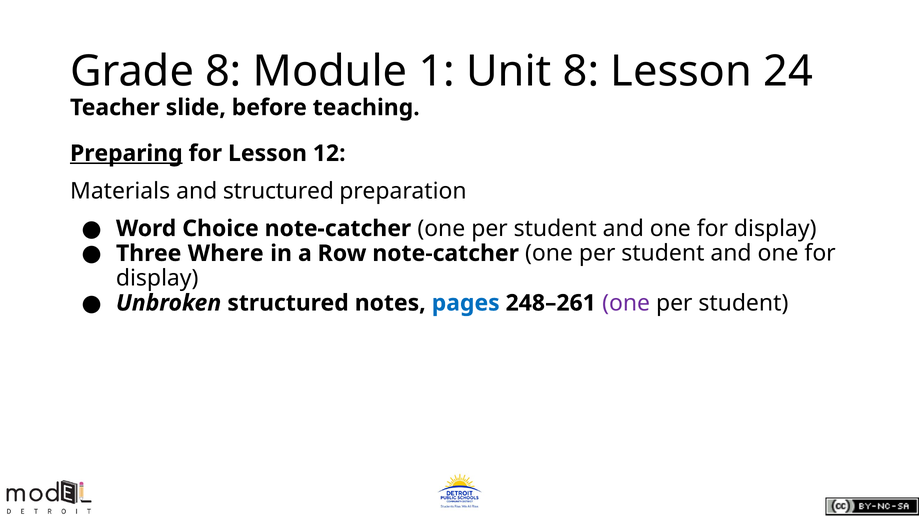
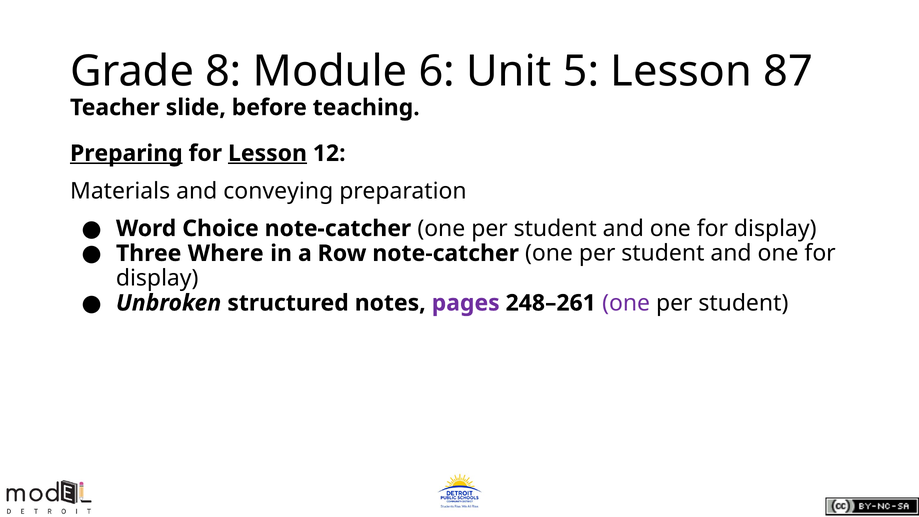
1: 1 -> 6 (437, 72)
Unit 8: 8 -> 5 (581, 72)
24: 24 -> 87 (788, 72)
Lesson underline: none -> present (267, 153)
and structured: structured -> conveying (278, 191)
pages colour: blue -> purple (466, 303)
